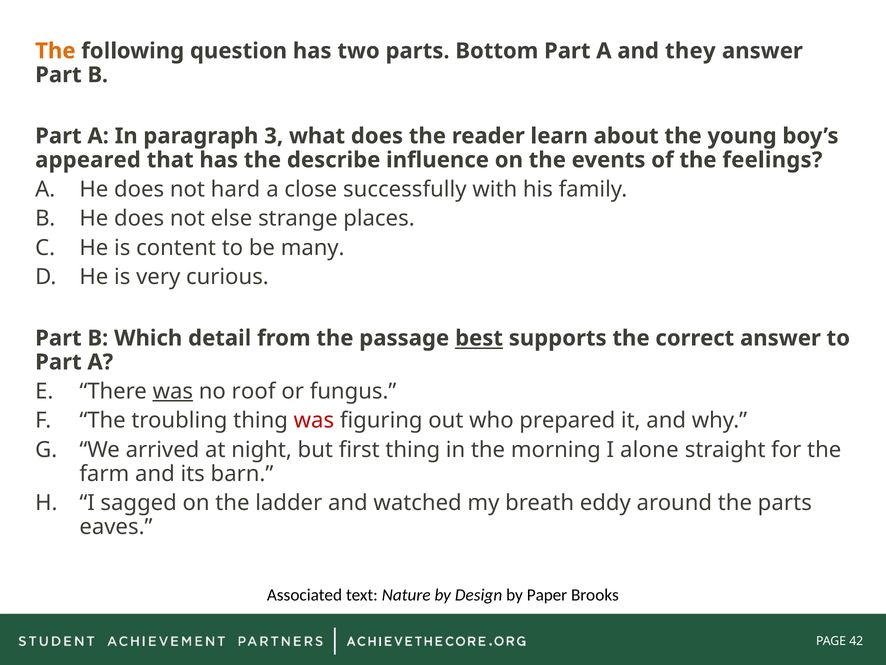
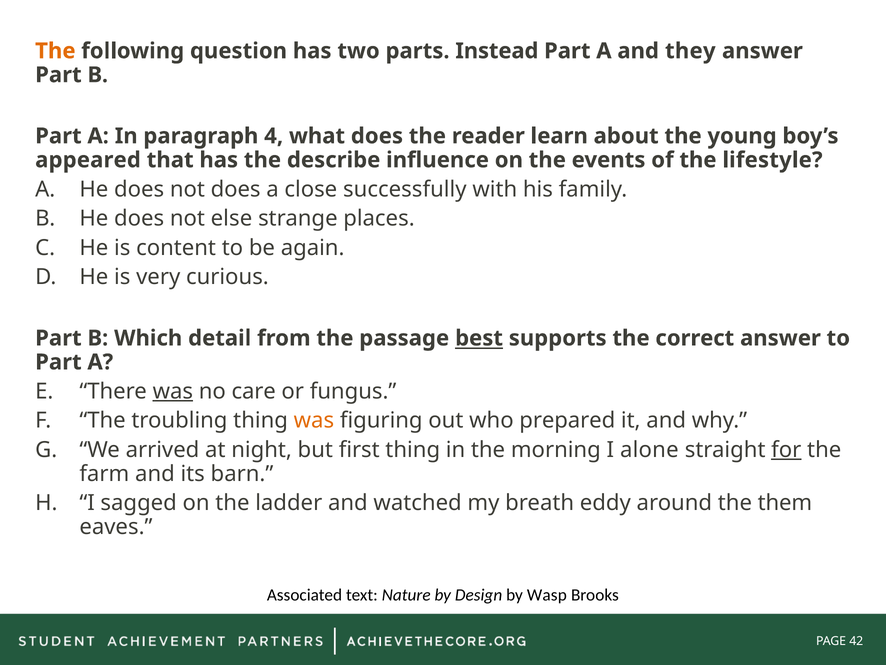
Bottom: Bottom -> Instead (497, 51)
3: 3 -> 4 (274, 136)
feelings: feelings -> lifestyle (772, 160)
not hard: hard -> does (236, 189)
many: many -> again (313, 248)
roof: roof -> care (254, 391)
was colour: red -> orange (314, 420)
for underline: none -> present (786, 450)
the parts: parts -> them (785, 503)
Paper: Paper -> Wasp (547, 595)
